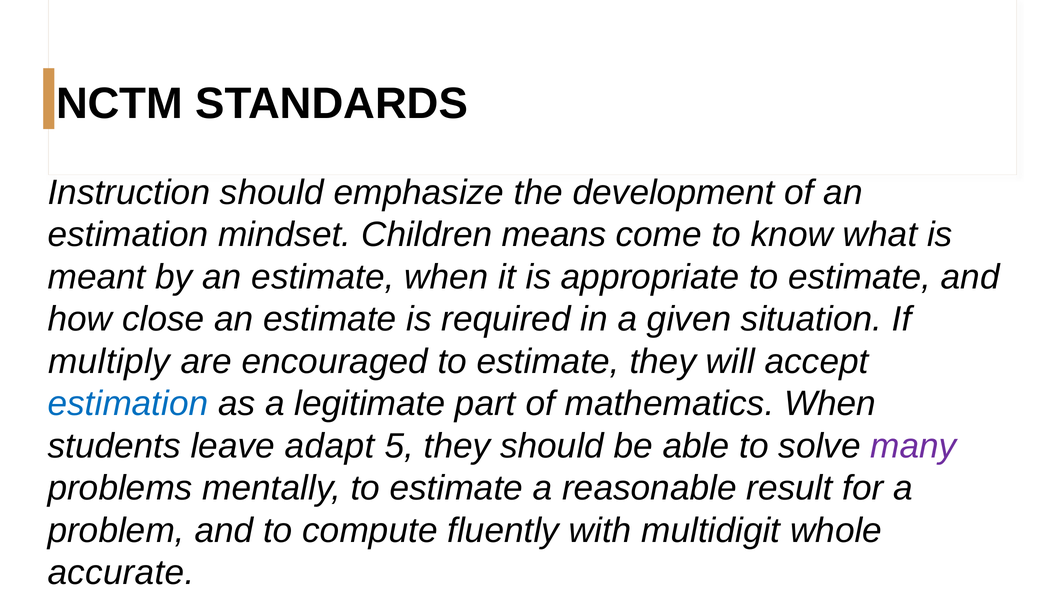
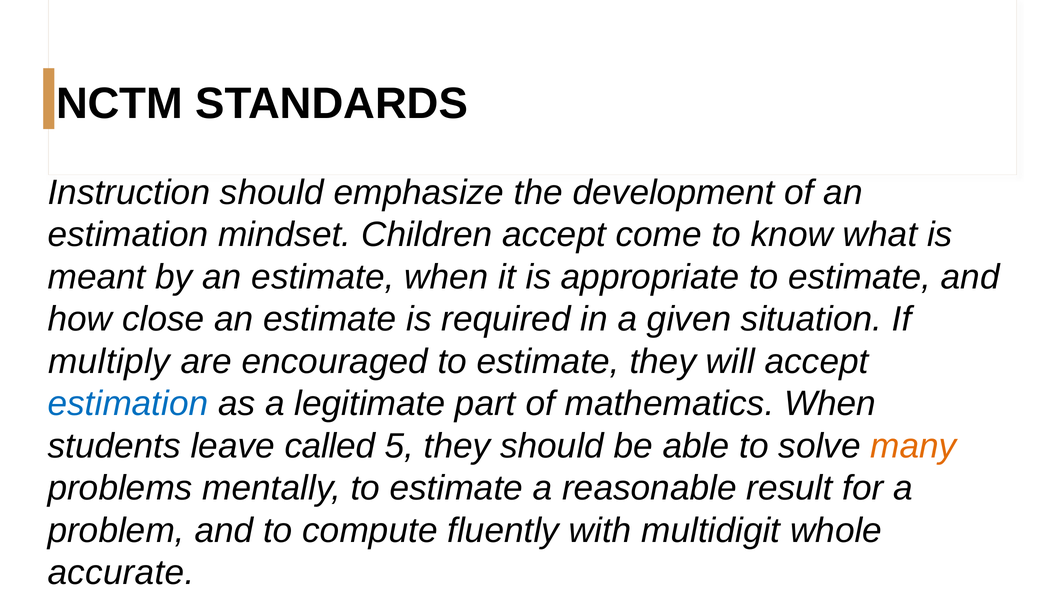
Children means: means -> accept (554, 235)
adapt: adapt -> called (330, 446)
many colour: purple -> orange (914, 446)
